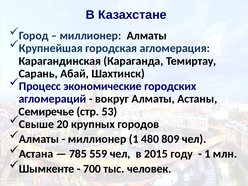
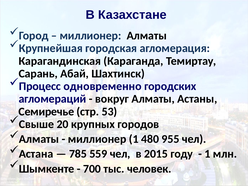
экономические: экономические -> одновременно (102, 86)
809: 809 -> 955 (170, 139)
